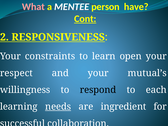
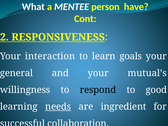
What colour: pink -> white (33, 7)
Cont underline: present -> none (85, 19)
constraints: constraints -> interaction (50, 56)
open: open -> goals (131, 56)
respect: respect -> general (16, 73)
each: each -> good (156, 90)
